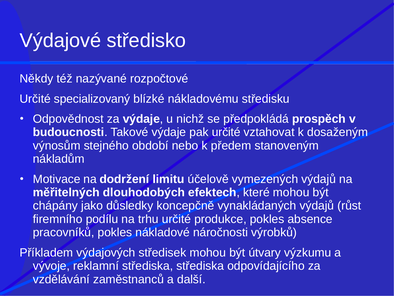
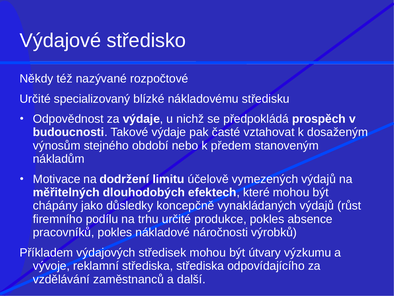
pak určité: určité -> časté (226, 132)
